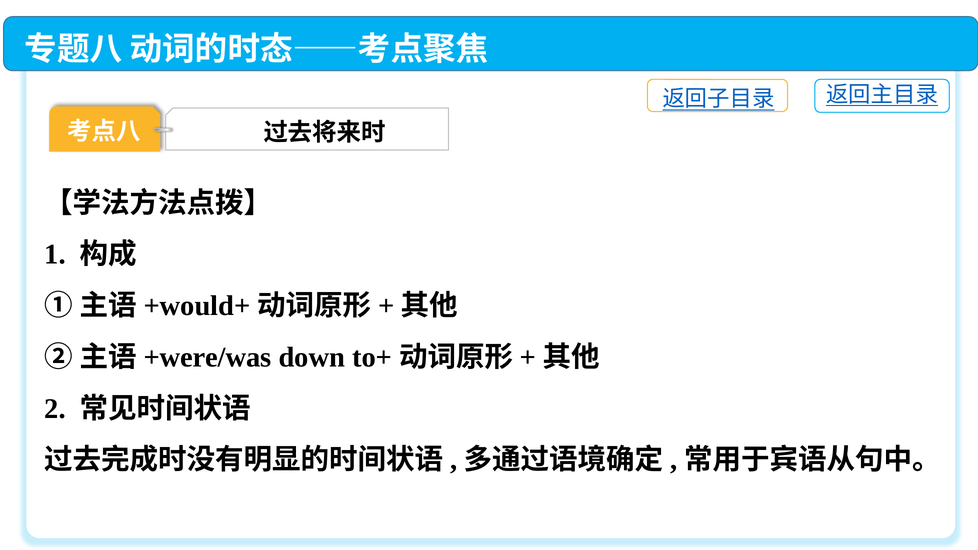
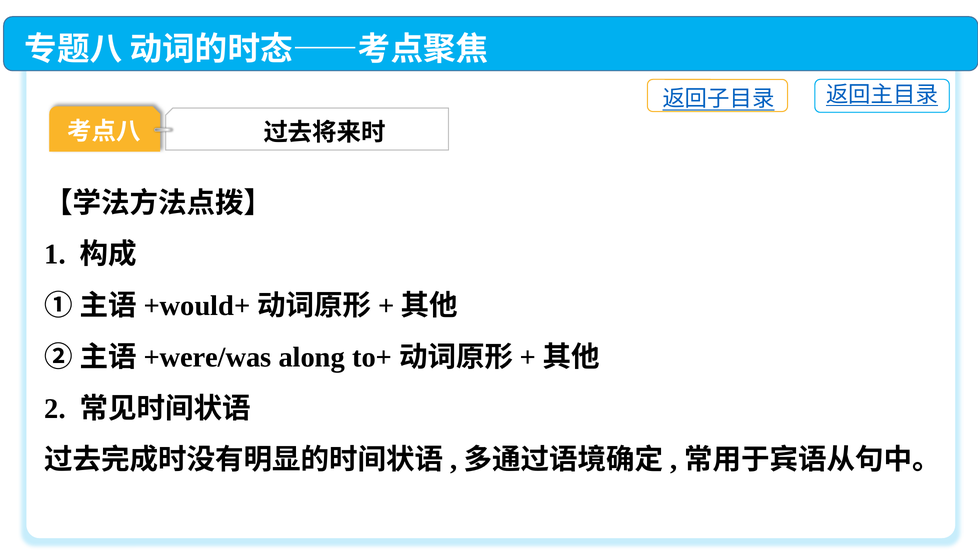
down: down -> along (312, 357)
